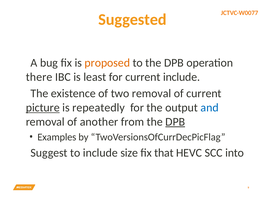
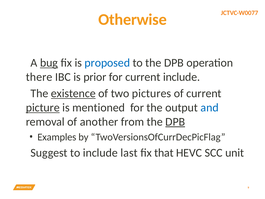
Suggested: Suggested -> Otherwise (133, 20)
bug underline: none -> present (49, 63)
proposed colour: orange -> blue (107, 63)
least: least -> prior (95, 77)
existence underline: none -> present (73, 93)
two removal: removal -> pictures (152, 93)
repeatedly: repeatedly -> mentioned (99, 107)
size: size -> last (129, 153)
into: into -> unit (235, 153)
